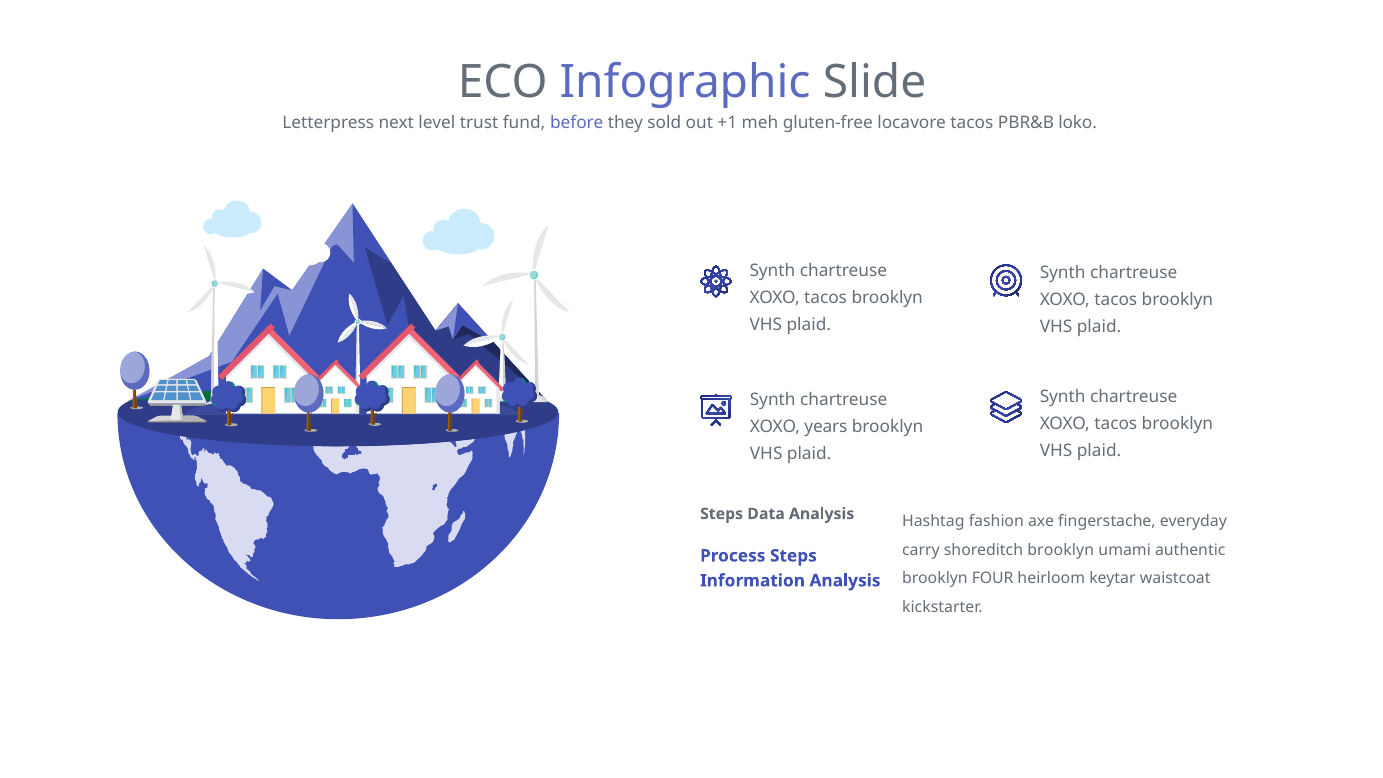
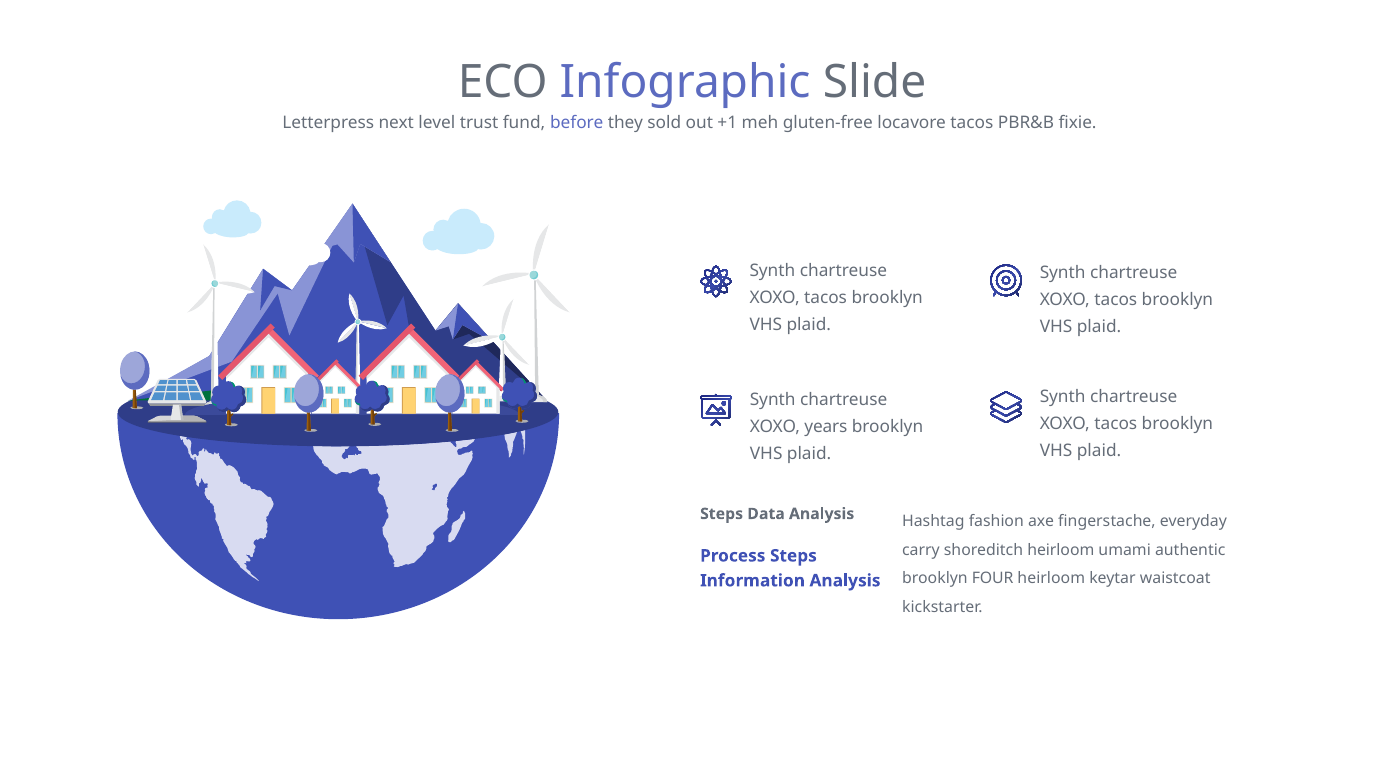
loko: loko -> fixie (1078, 123)
shoreditch brooklyn: brooklyn -> heirloom (1061, 550)
